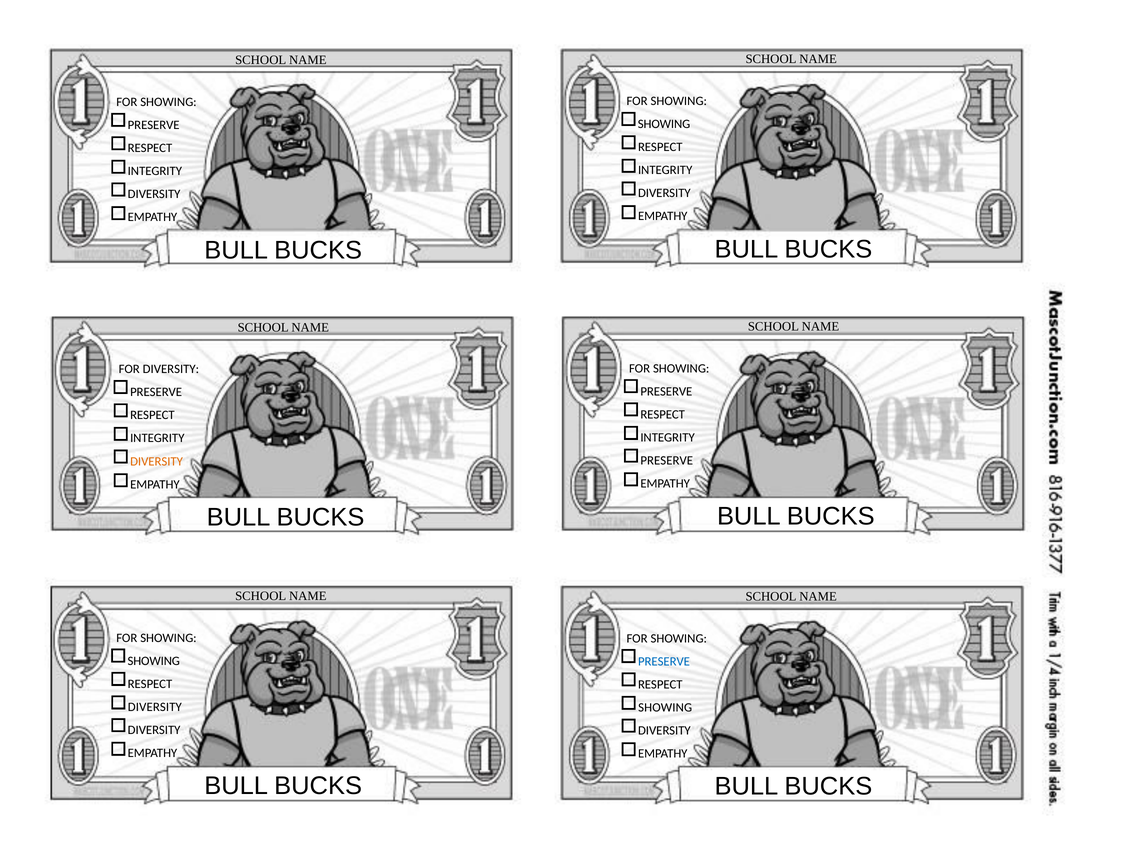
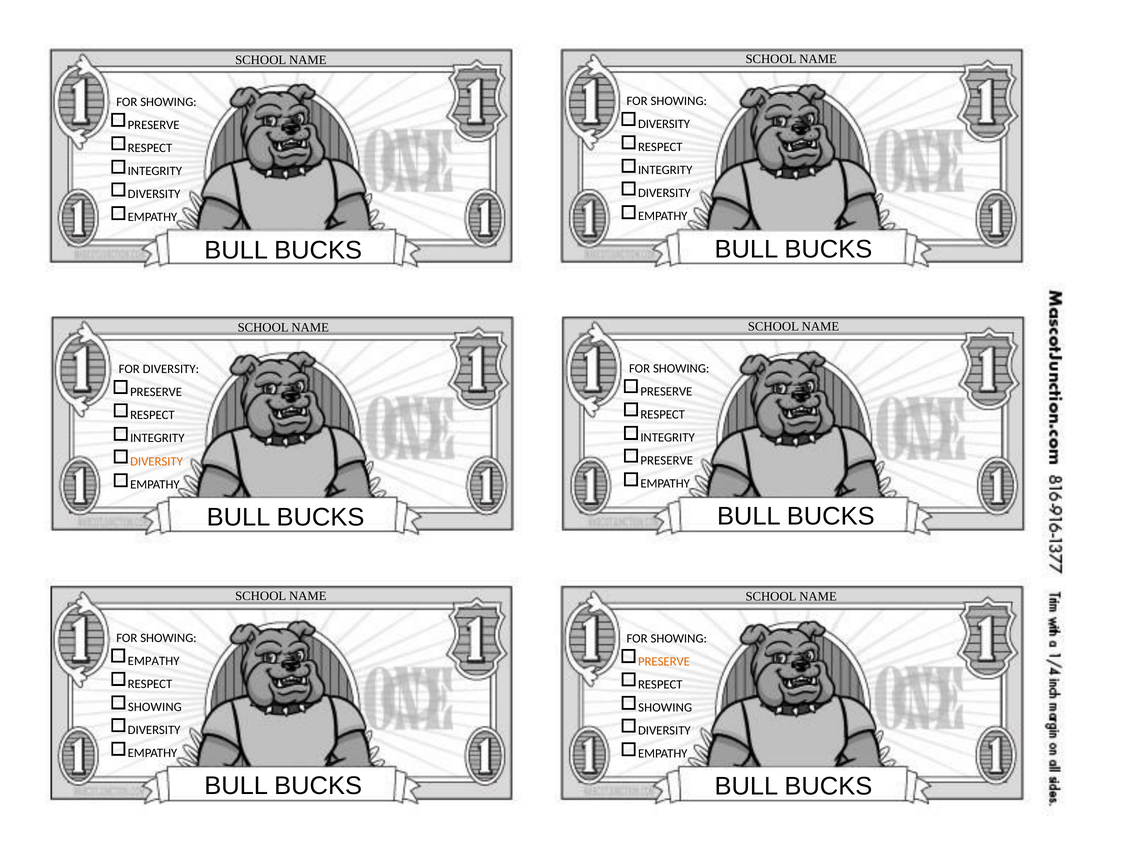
SHOWING: SHOWING -> DIVERSITY (664, 124)
SHOWING: SHOWING -> EMPATHY (154, 661)
PRESERVE colour: blue -> orange (664, 661)
DIVERSITY: DIVERSITY -> SHOWING (155, 707)
